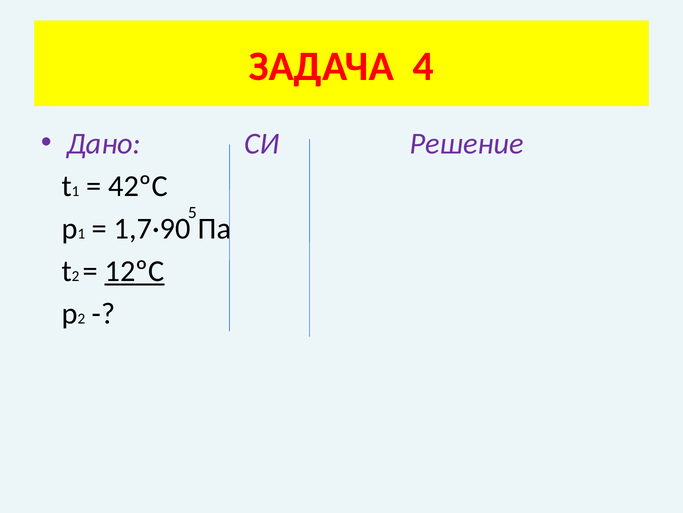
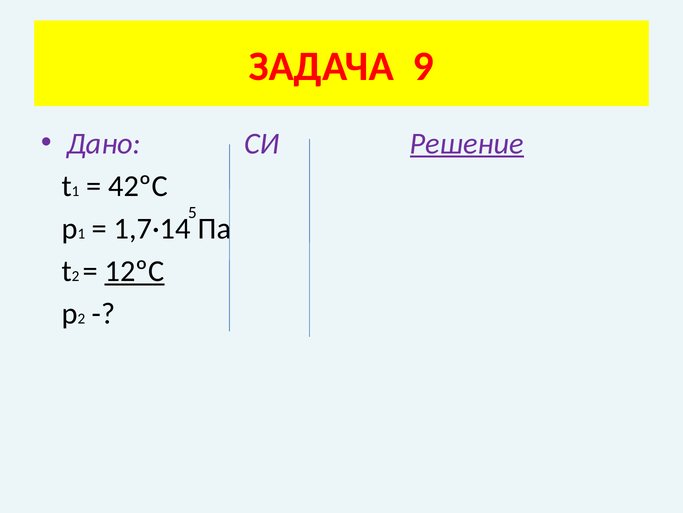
4: 4 -> 9 (423, 66)
Решение underline: none -> present (467, 143)
1,7·90: 1,7·90 -> 1,7·14 (152, 228)
